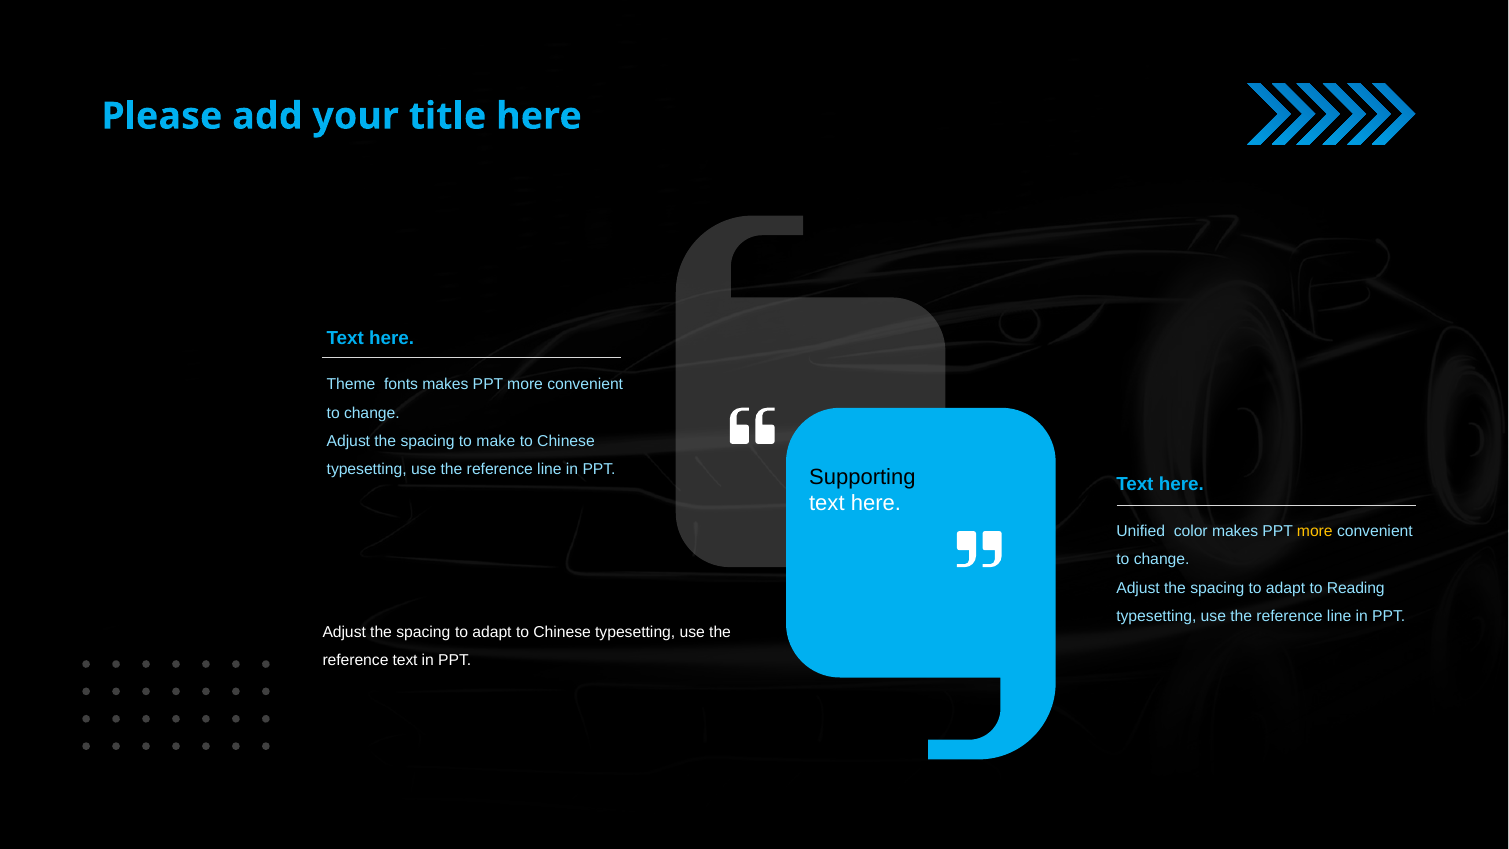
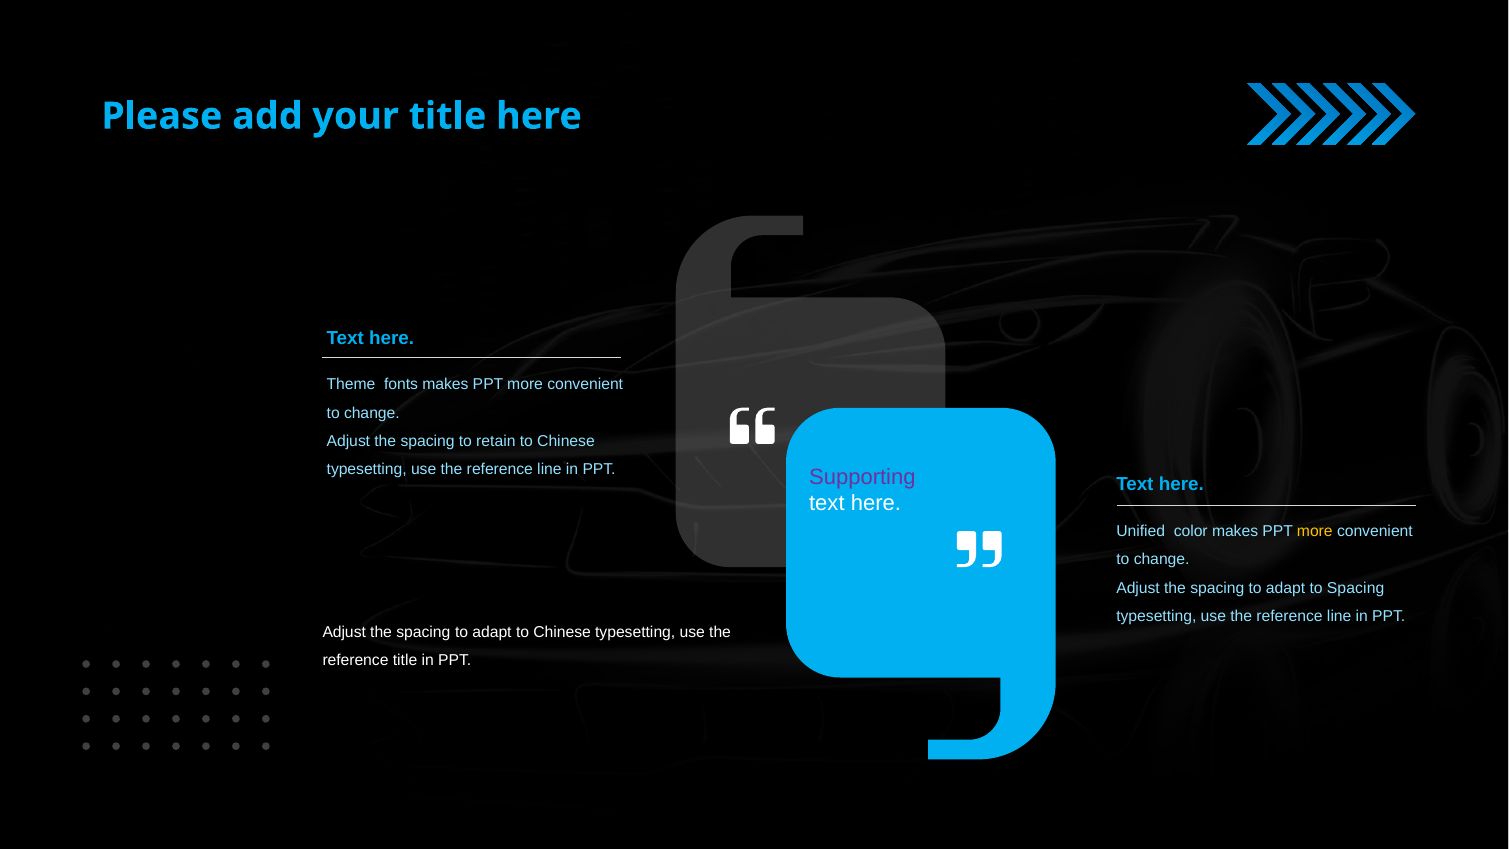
make: make -> retain (496, 441)
Supporting colour: black -> purple (862, 477)
to Reading: Reading -> Spacing (1356, 588)
reference text: text -> title (405, 660)
